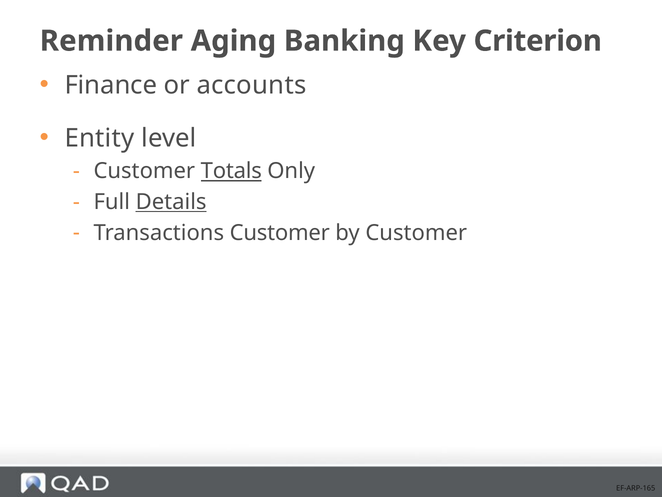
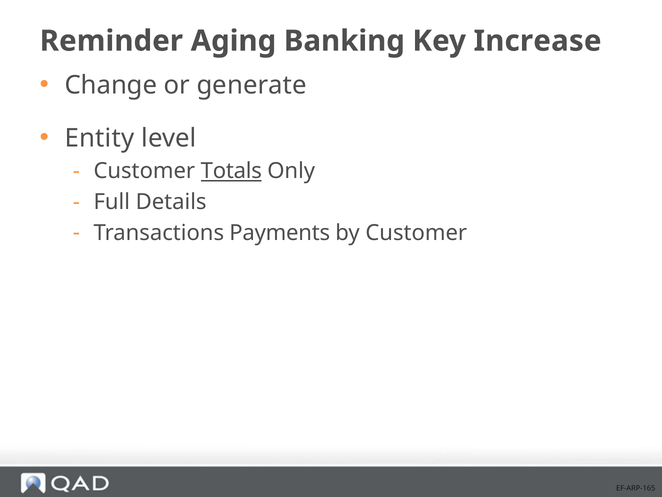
Criterion: Criterion -> Increase (538, 41)
Finance: Finance -> Change (111, 85)
accounts: accounts -> generate (252, 85)
Details underline: present -> none (171, 202)
Transactions Customer: Customer -> Payments (280, 233)
